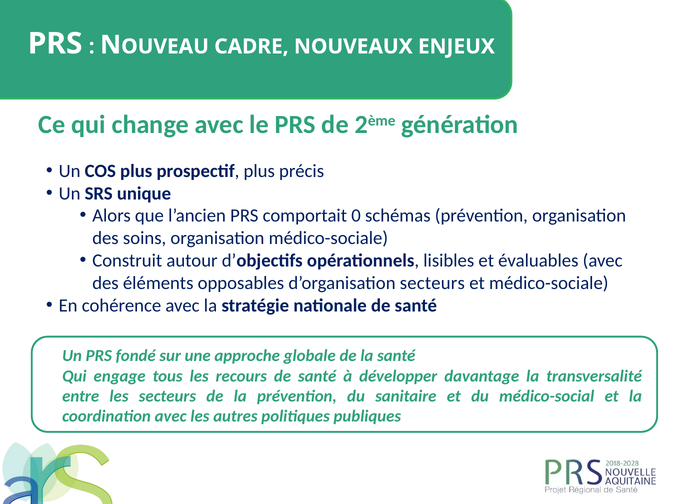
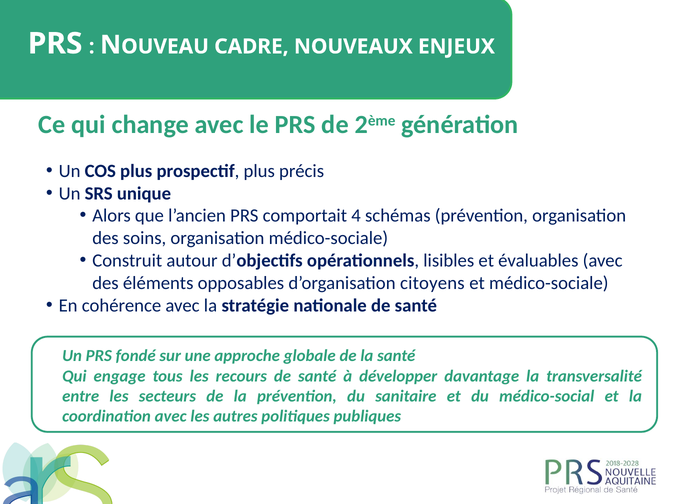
0: 0 -> 4 (356, 216)
d’organisation secteurs: secteurs -> citoyens (432, 283)
